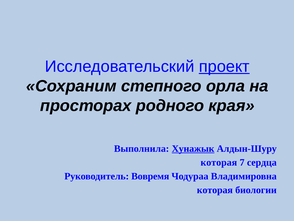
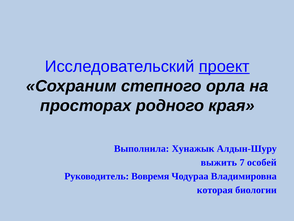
Хунажык underline: present -> none (193, 148)
которая: которая -> выжить (219, 162)
сердца: сердца -> особей (262, 162)
